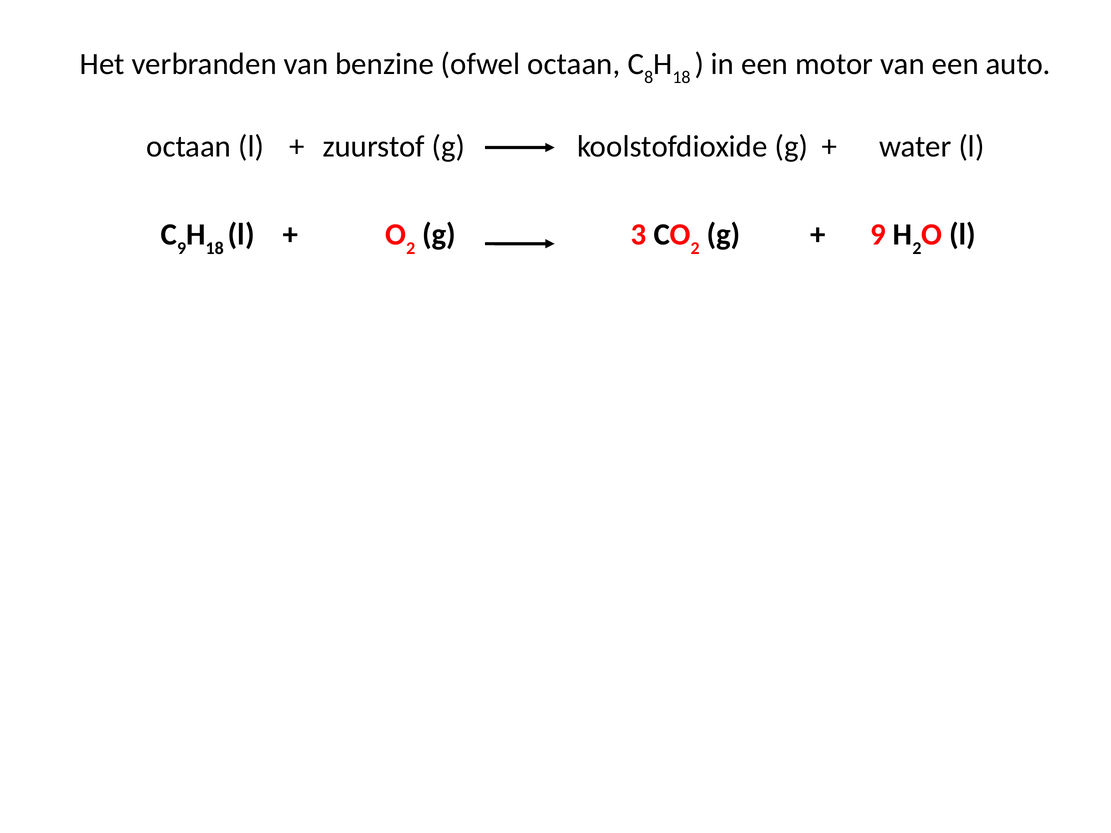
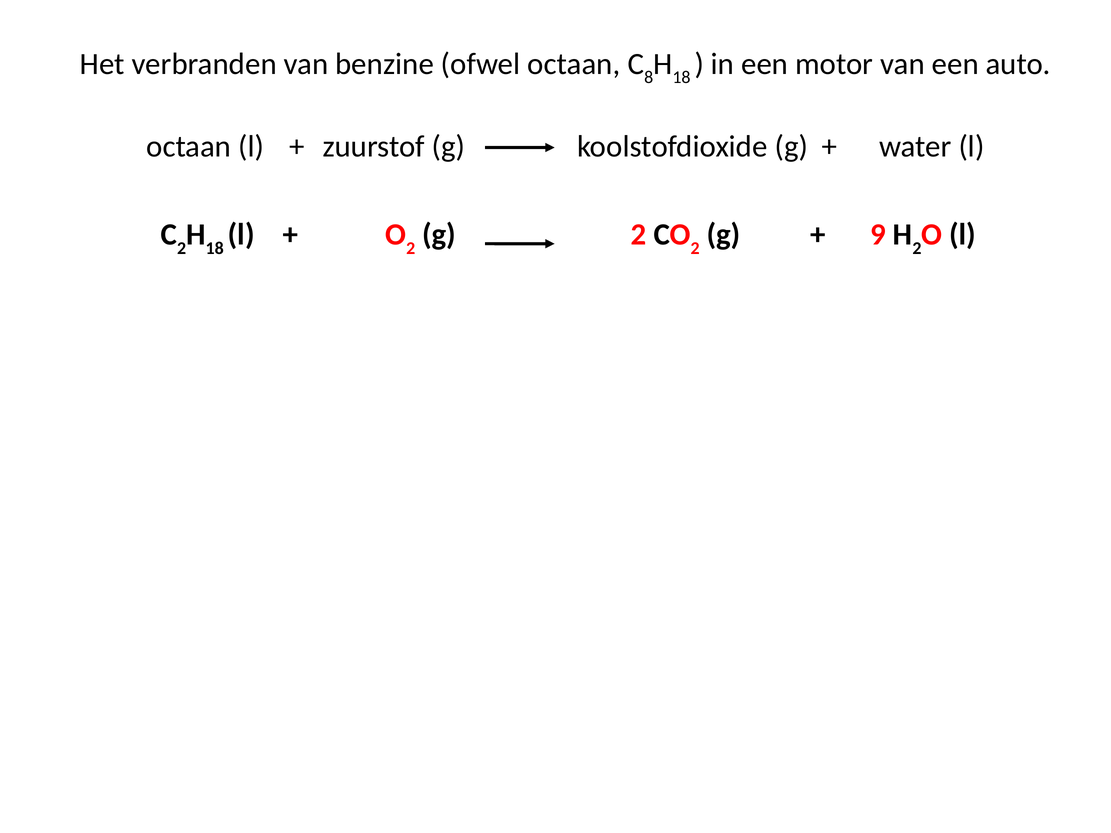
9: 9 -> 2 (182, 248)
g 3: 3 -> 2 (639, 235)
